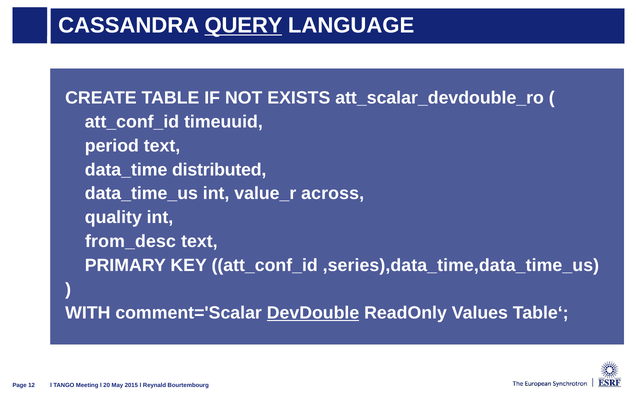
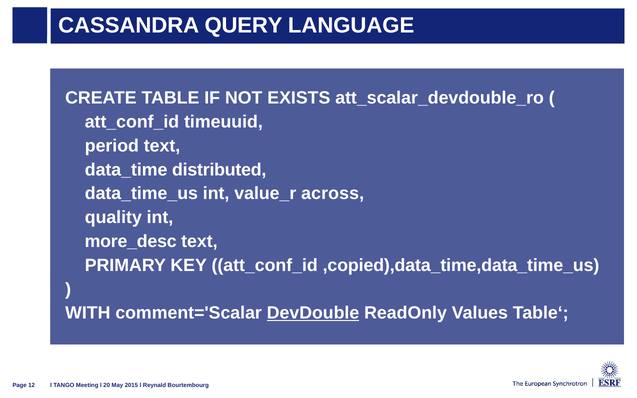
QUERY underline: present -> none (243, 25)
from_desc: from_desc -> more_desc (131, 241)
,series),data_time,data_time_us: ,series),data_time,data_time_us -> ,copied),data_time,data_time_us (461, 265)
